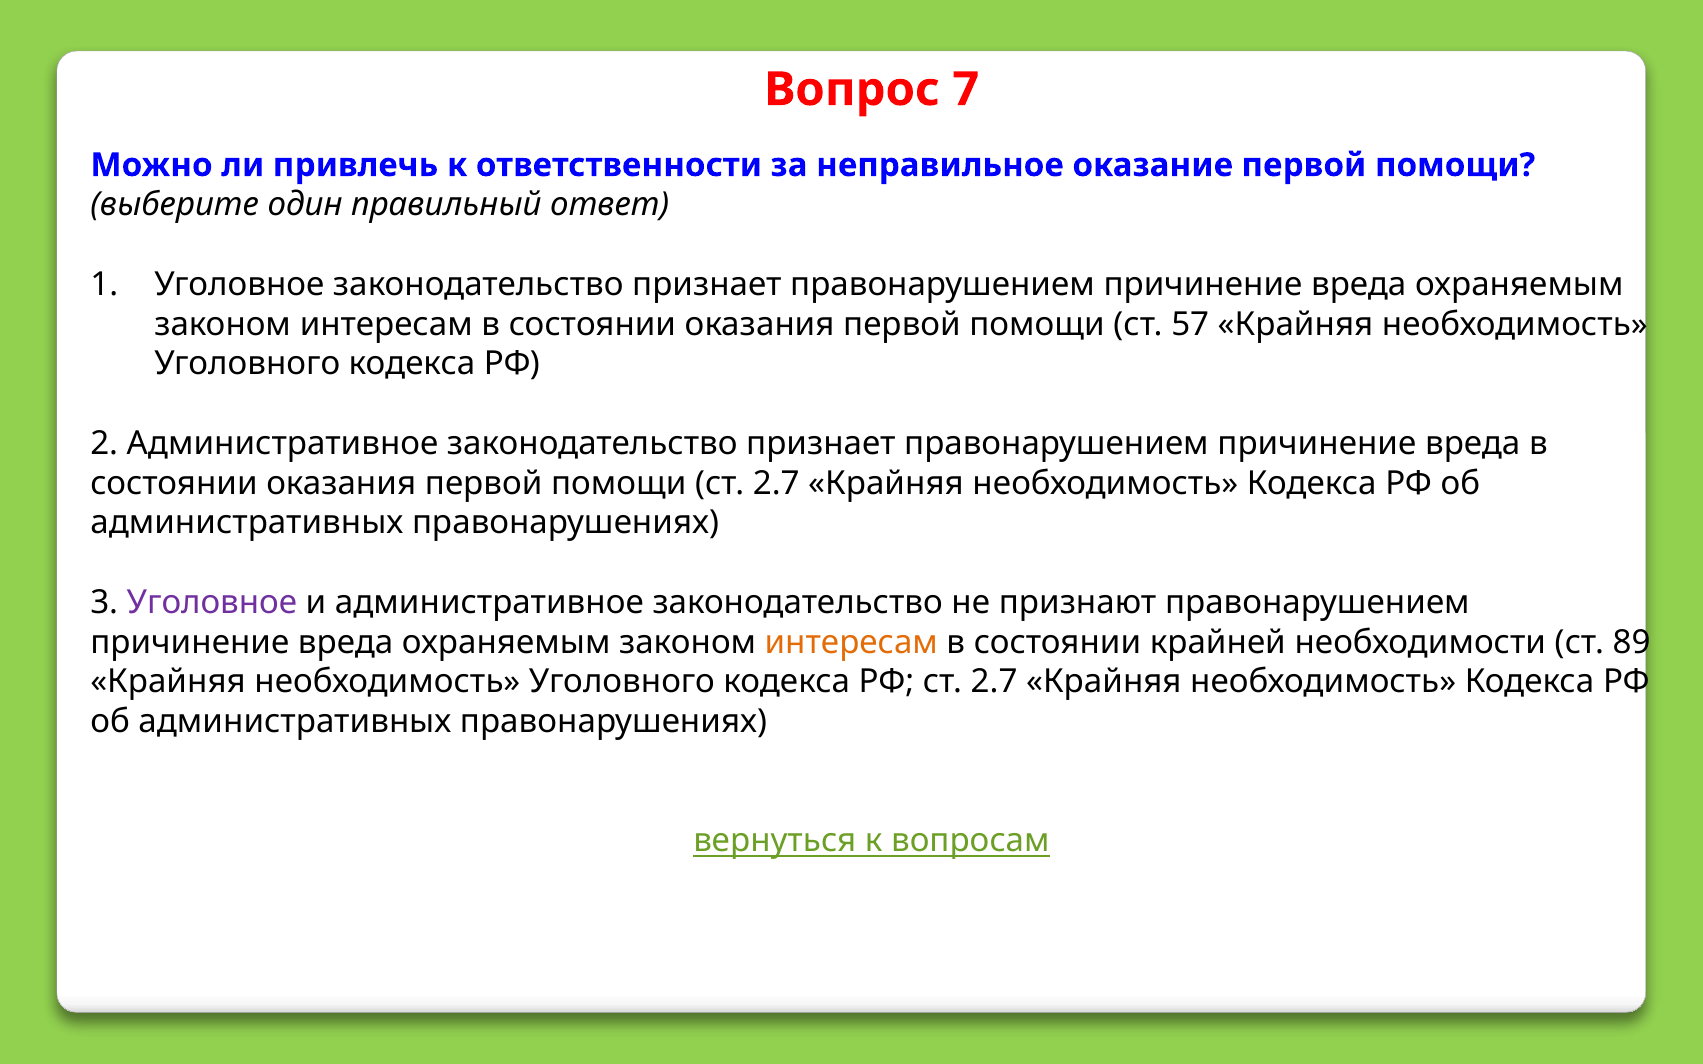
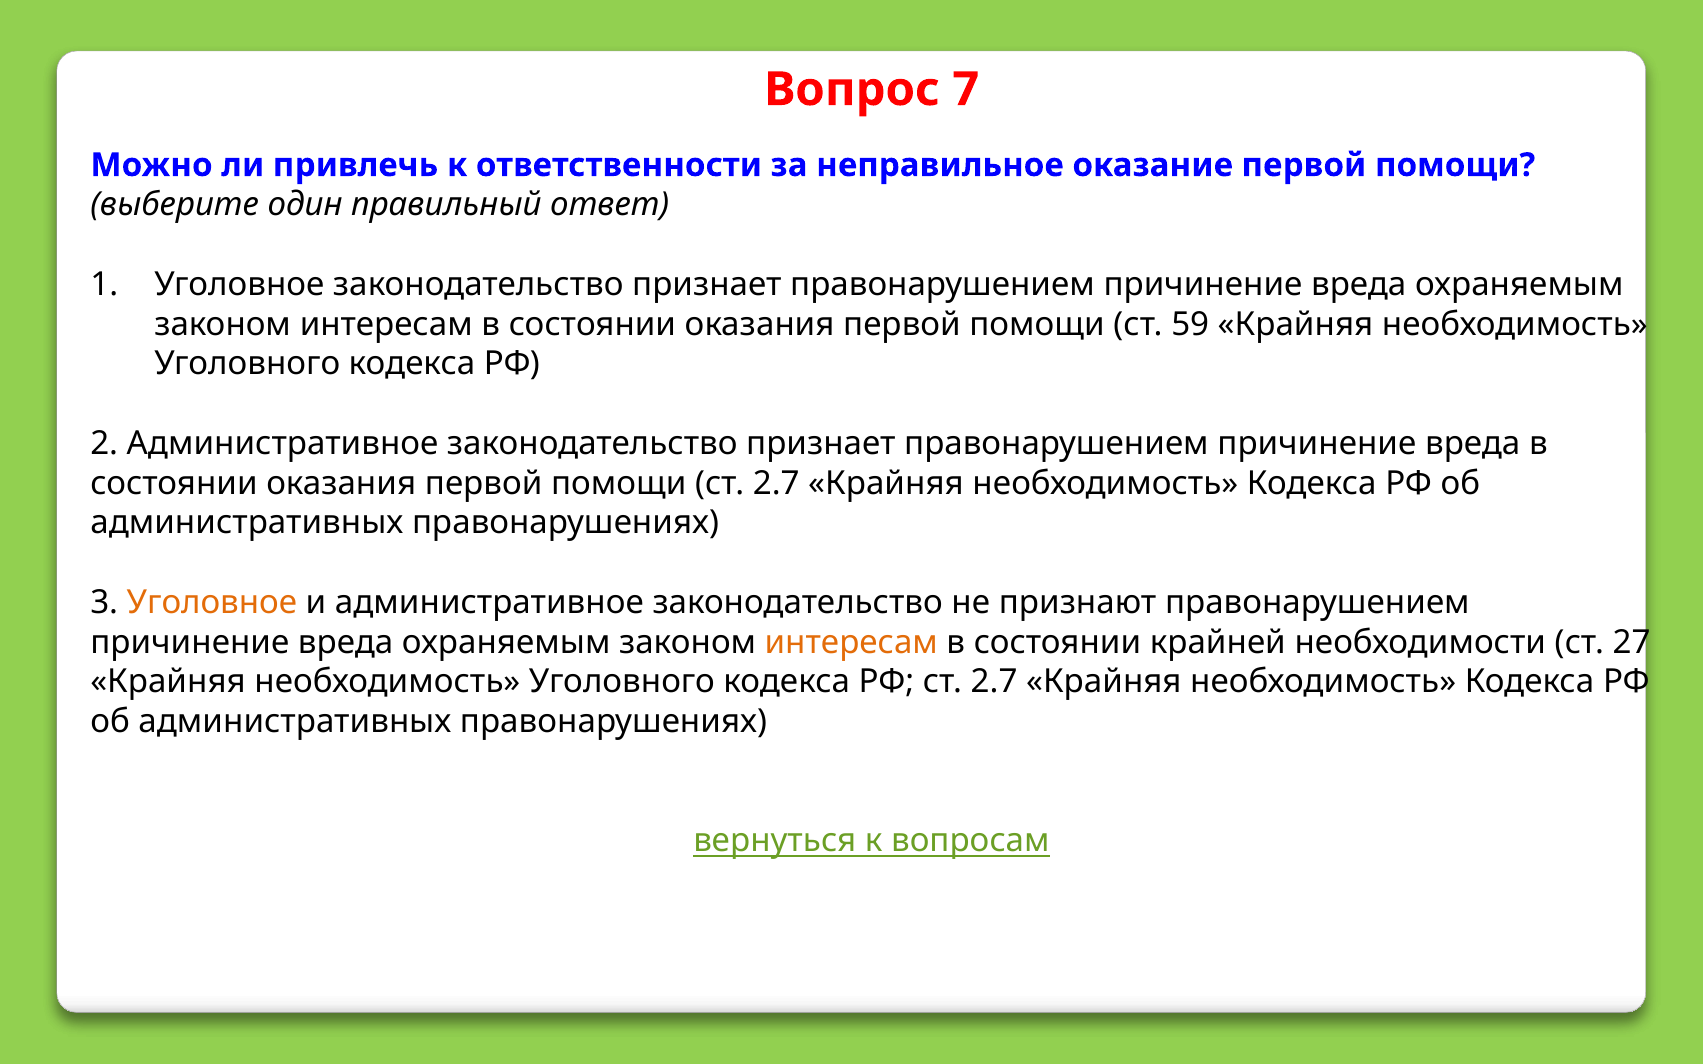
57: 57 -> 59 (1190, 324)
Уголовное colour: purple -> orange (212, 603)
89: 89 -> 27 (1632, 642)
